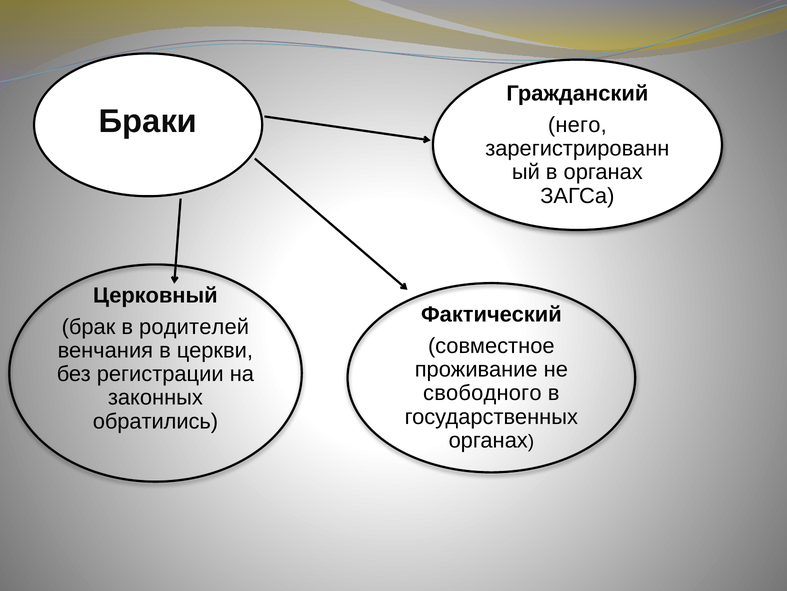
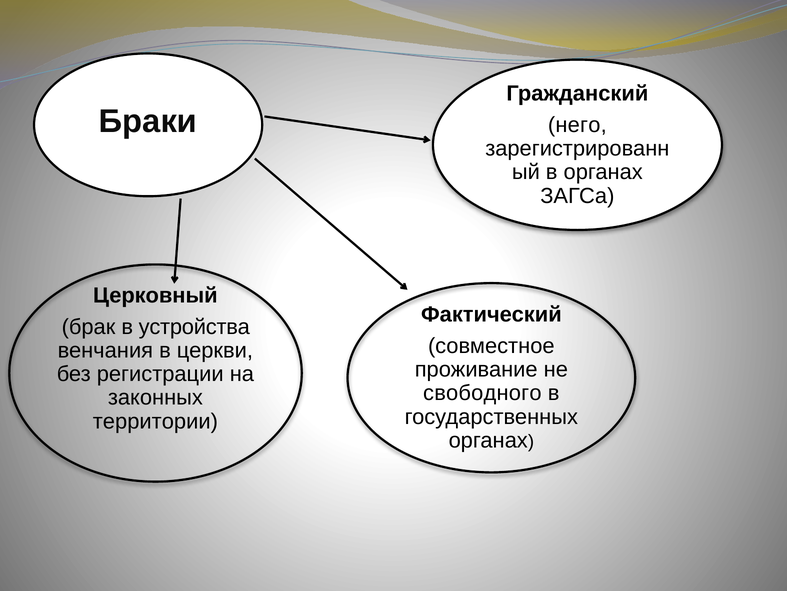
родителей: родителей -> устройства (194, 326)
обратились: обратились -> территории (155, 421)
